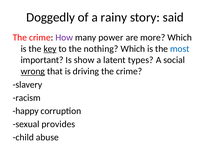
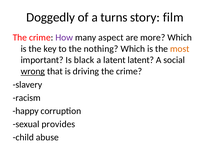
rainy: rainy -> turns (114, 17)
said: said -> film (173, 17)
power: power -> aspect (111, 37)
key underline: present -> none (50, 49)
most colour: blue -> orange (180, 49)
show: show -> black (84, 60)
latent types: types -> latent (141, 60)
